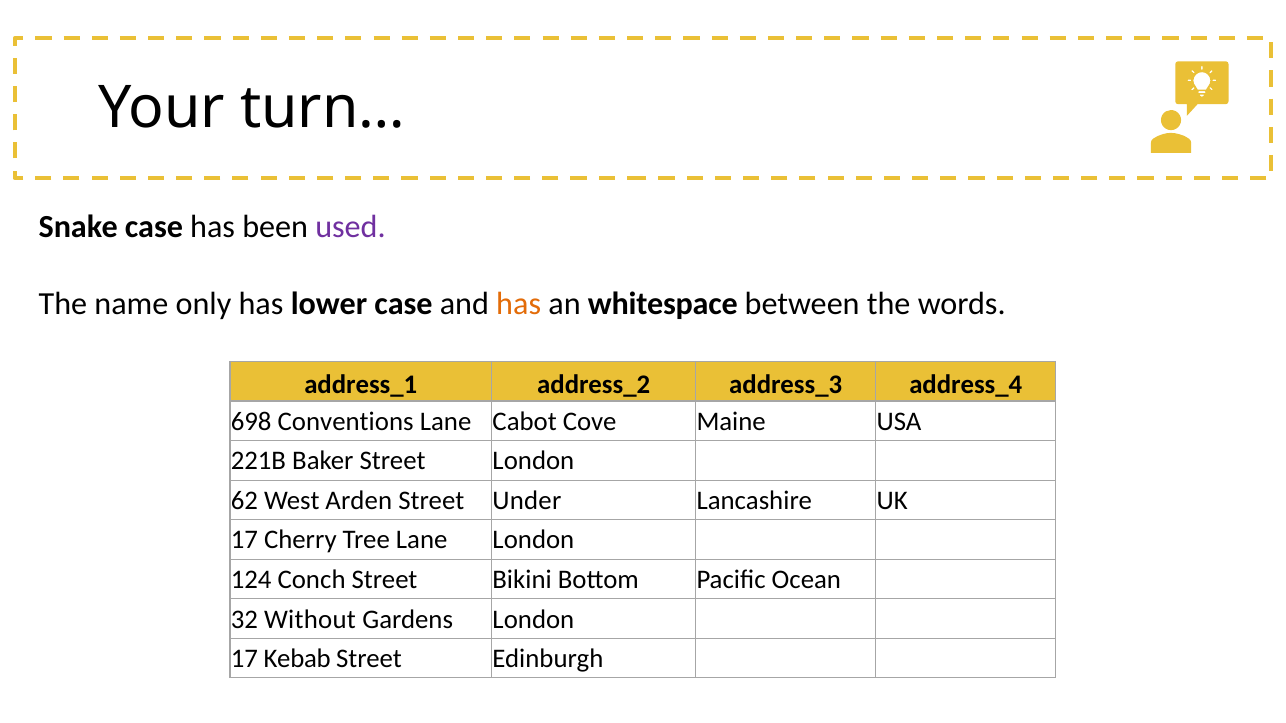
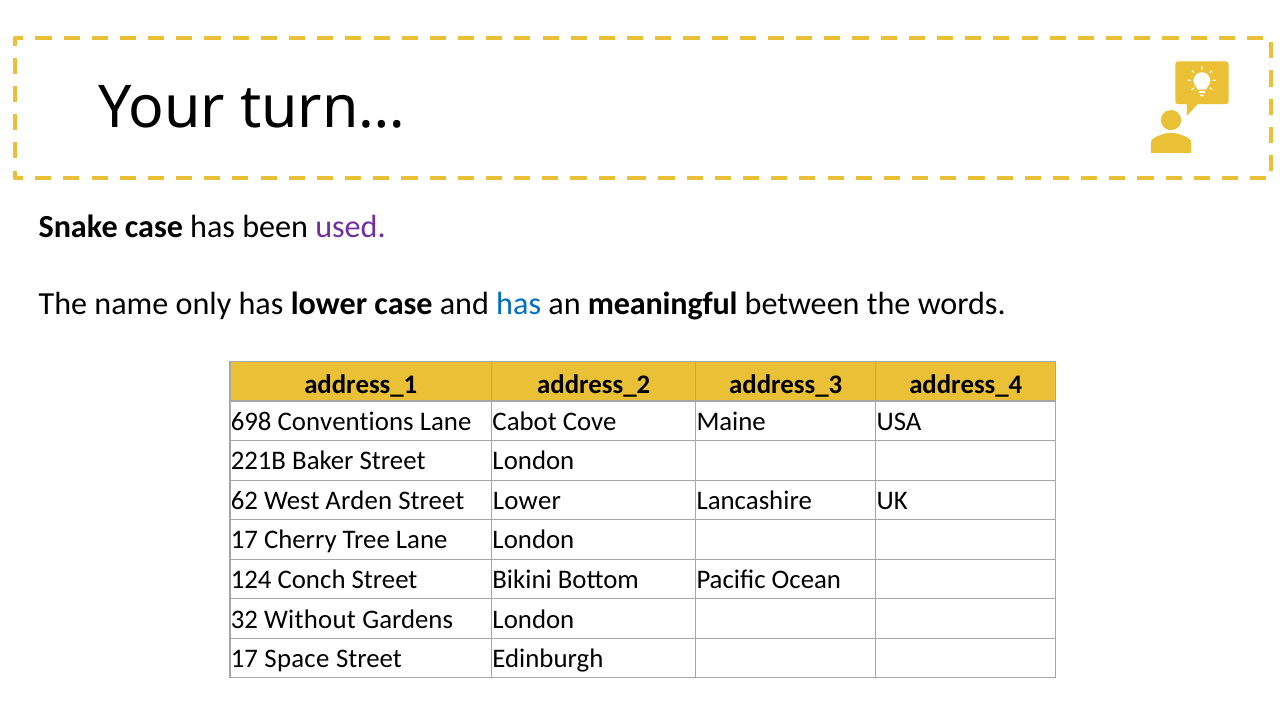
has colour: orange -> blue (519, 304)
whitespace: whitespace -> meaningful (663, 304)
Street Under: Under -> Lower (527, 501)
Kebab: Kebab -> Space (297, 659)
